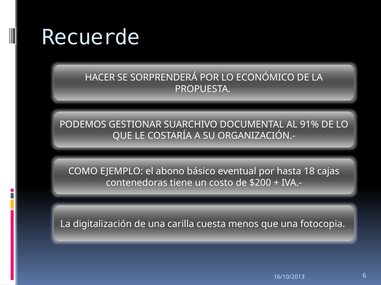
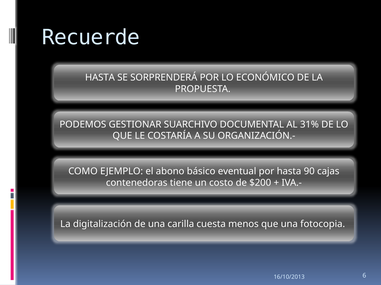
HACER: HACER -> HASTA (100, 78)
91%: 91% -> 31% (309, 125)
18: 18 -> 90 (309, 172)
